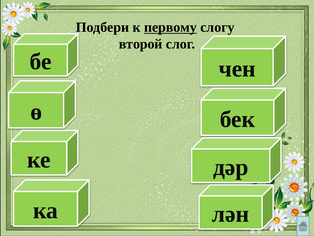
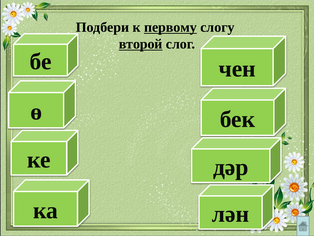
второй underline: none -> present (141, 44)
